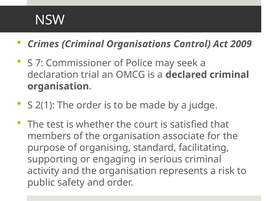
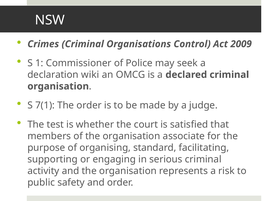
7: 7 -> 1 (39, 63)
trial: trial -> wiki (90, 75)
2(1: 2(1 -> 7(1 (45, 105)
